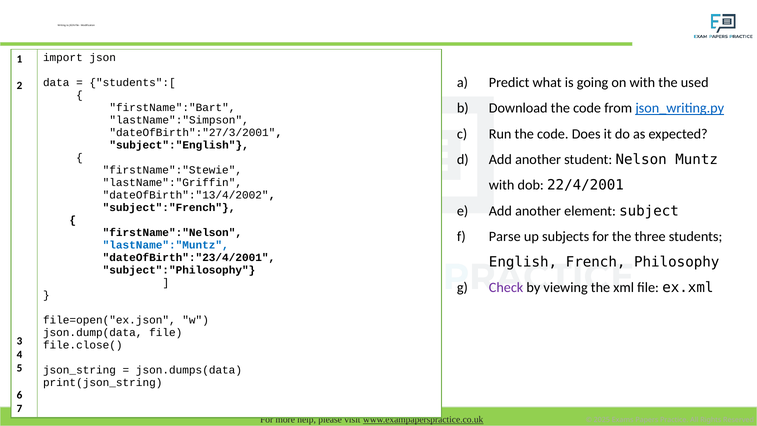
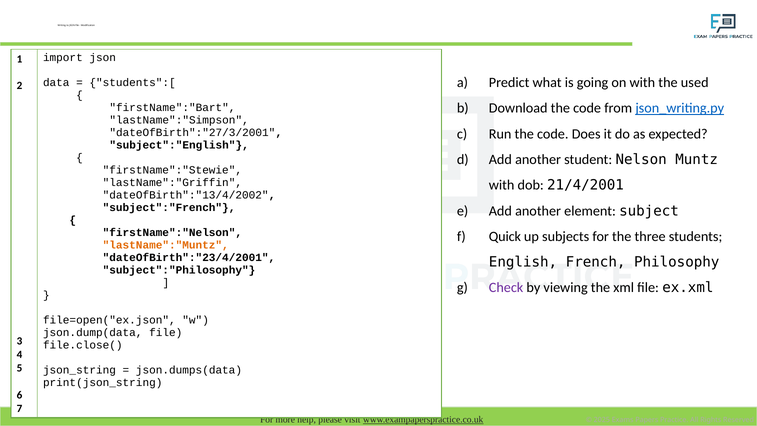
22/4/2001: 22/4/2001 -> 21/4/2001 (585, 185)
Parse: Parse -> Quick (505, 236)
lastName":"Muntz colour: blue -> orange (166, 245)
